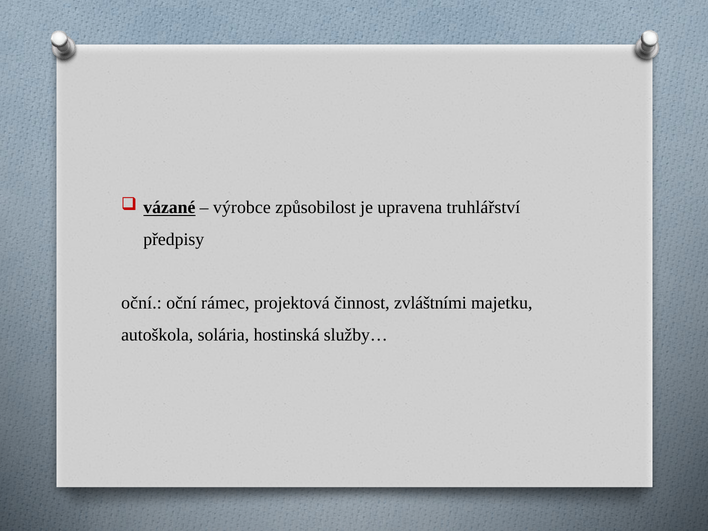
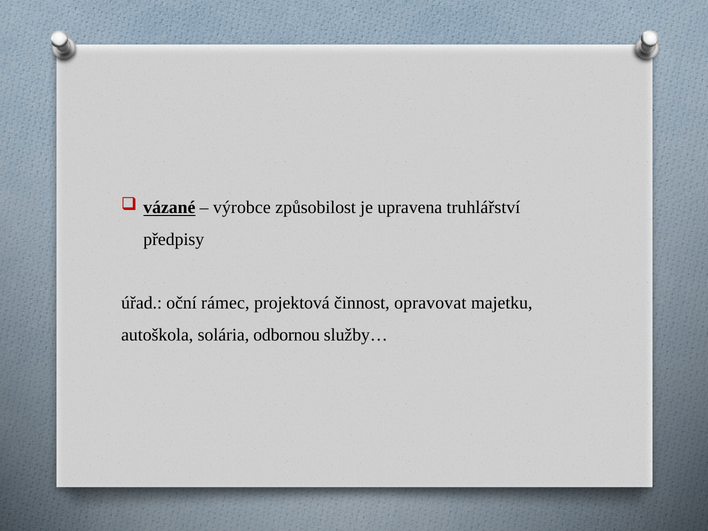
oční: oční -> úřad (142, 303)
zvláštními: zvláštními -> opravovat (430, 303)
hostinská: hostinská -> odbornou (287, 335)
